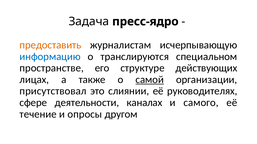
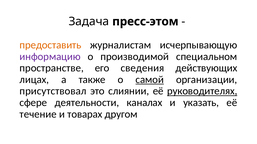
пресс-ядро: пресс-ядро -> пресс-этом (145, 22)
информацию colour: blue -> purple (50, 57)
транслируются: транслируются -> производимой (135, 57)
структуре: структуре -> сведения (142, 68)
руководителях underline: none -> present (202, 91)
самого: самого -> указать (201, 103)
опросы: опросы -> товарах (85, 115)
